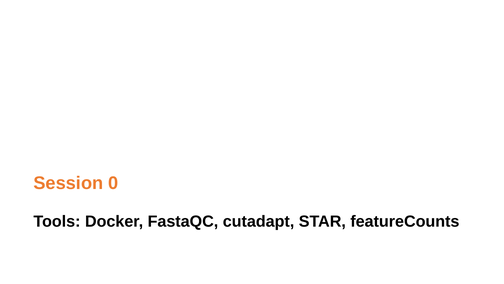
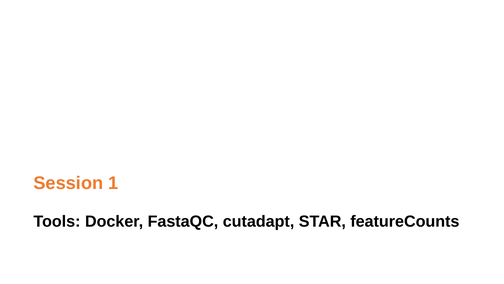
0: 0 -> 1 (113, 183)
